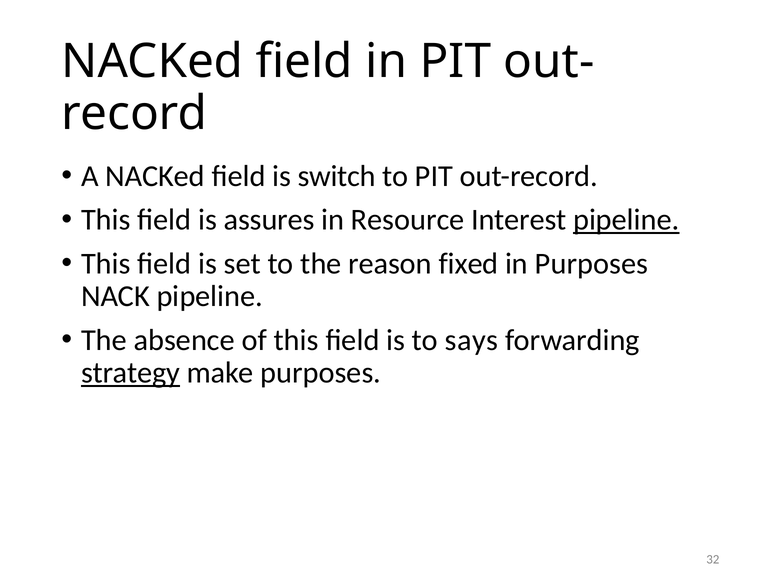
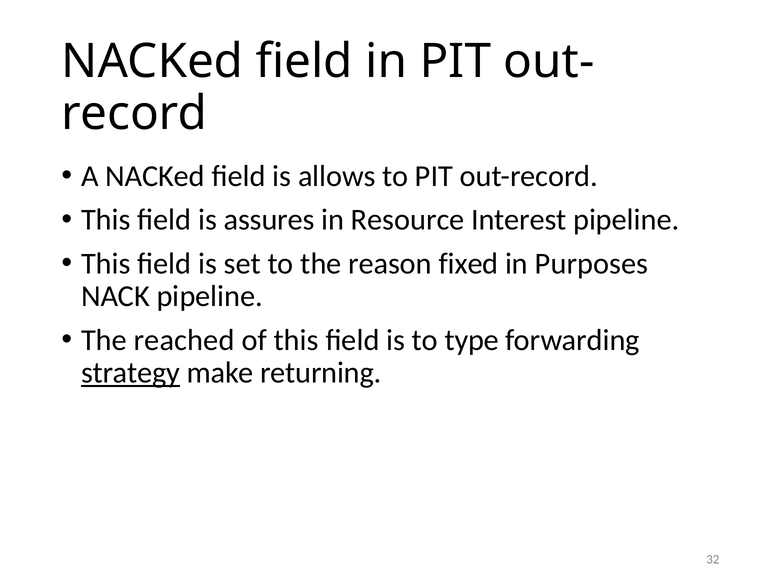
switch: switch -> allows (337, 176)
pipeline underline: present -> none (626, 220)
absence: absence -> reached (184, 340)
says: says -> type (472, 340)
make purposes: purposes -> returning (321, 373)
